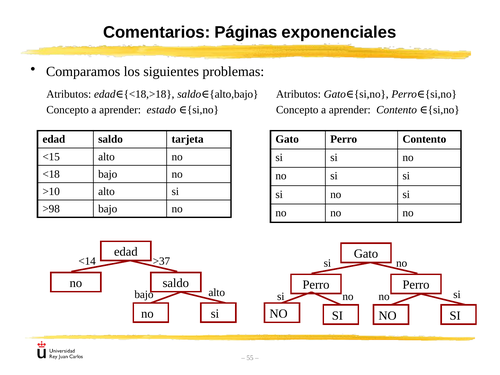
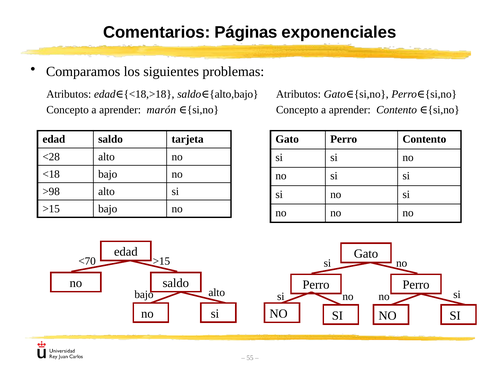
estado: estado -> marón (161, 110)
<15: <15 -> <28 (51, 157)
>10: >10 -> >98 (51, 191)
>98: >98 -> >15 (51, 209)
<14: <14 -> <70 (87, 261)
>37: >37 -> >15 (161, 261)
